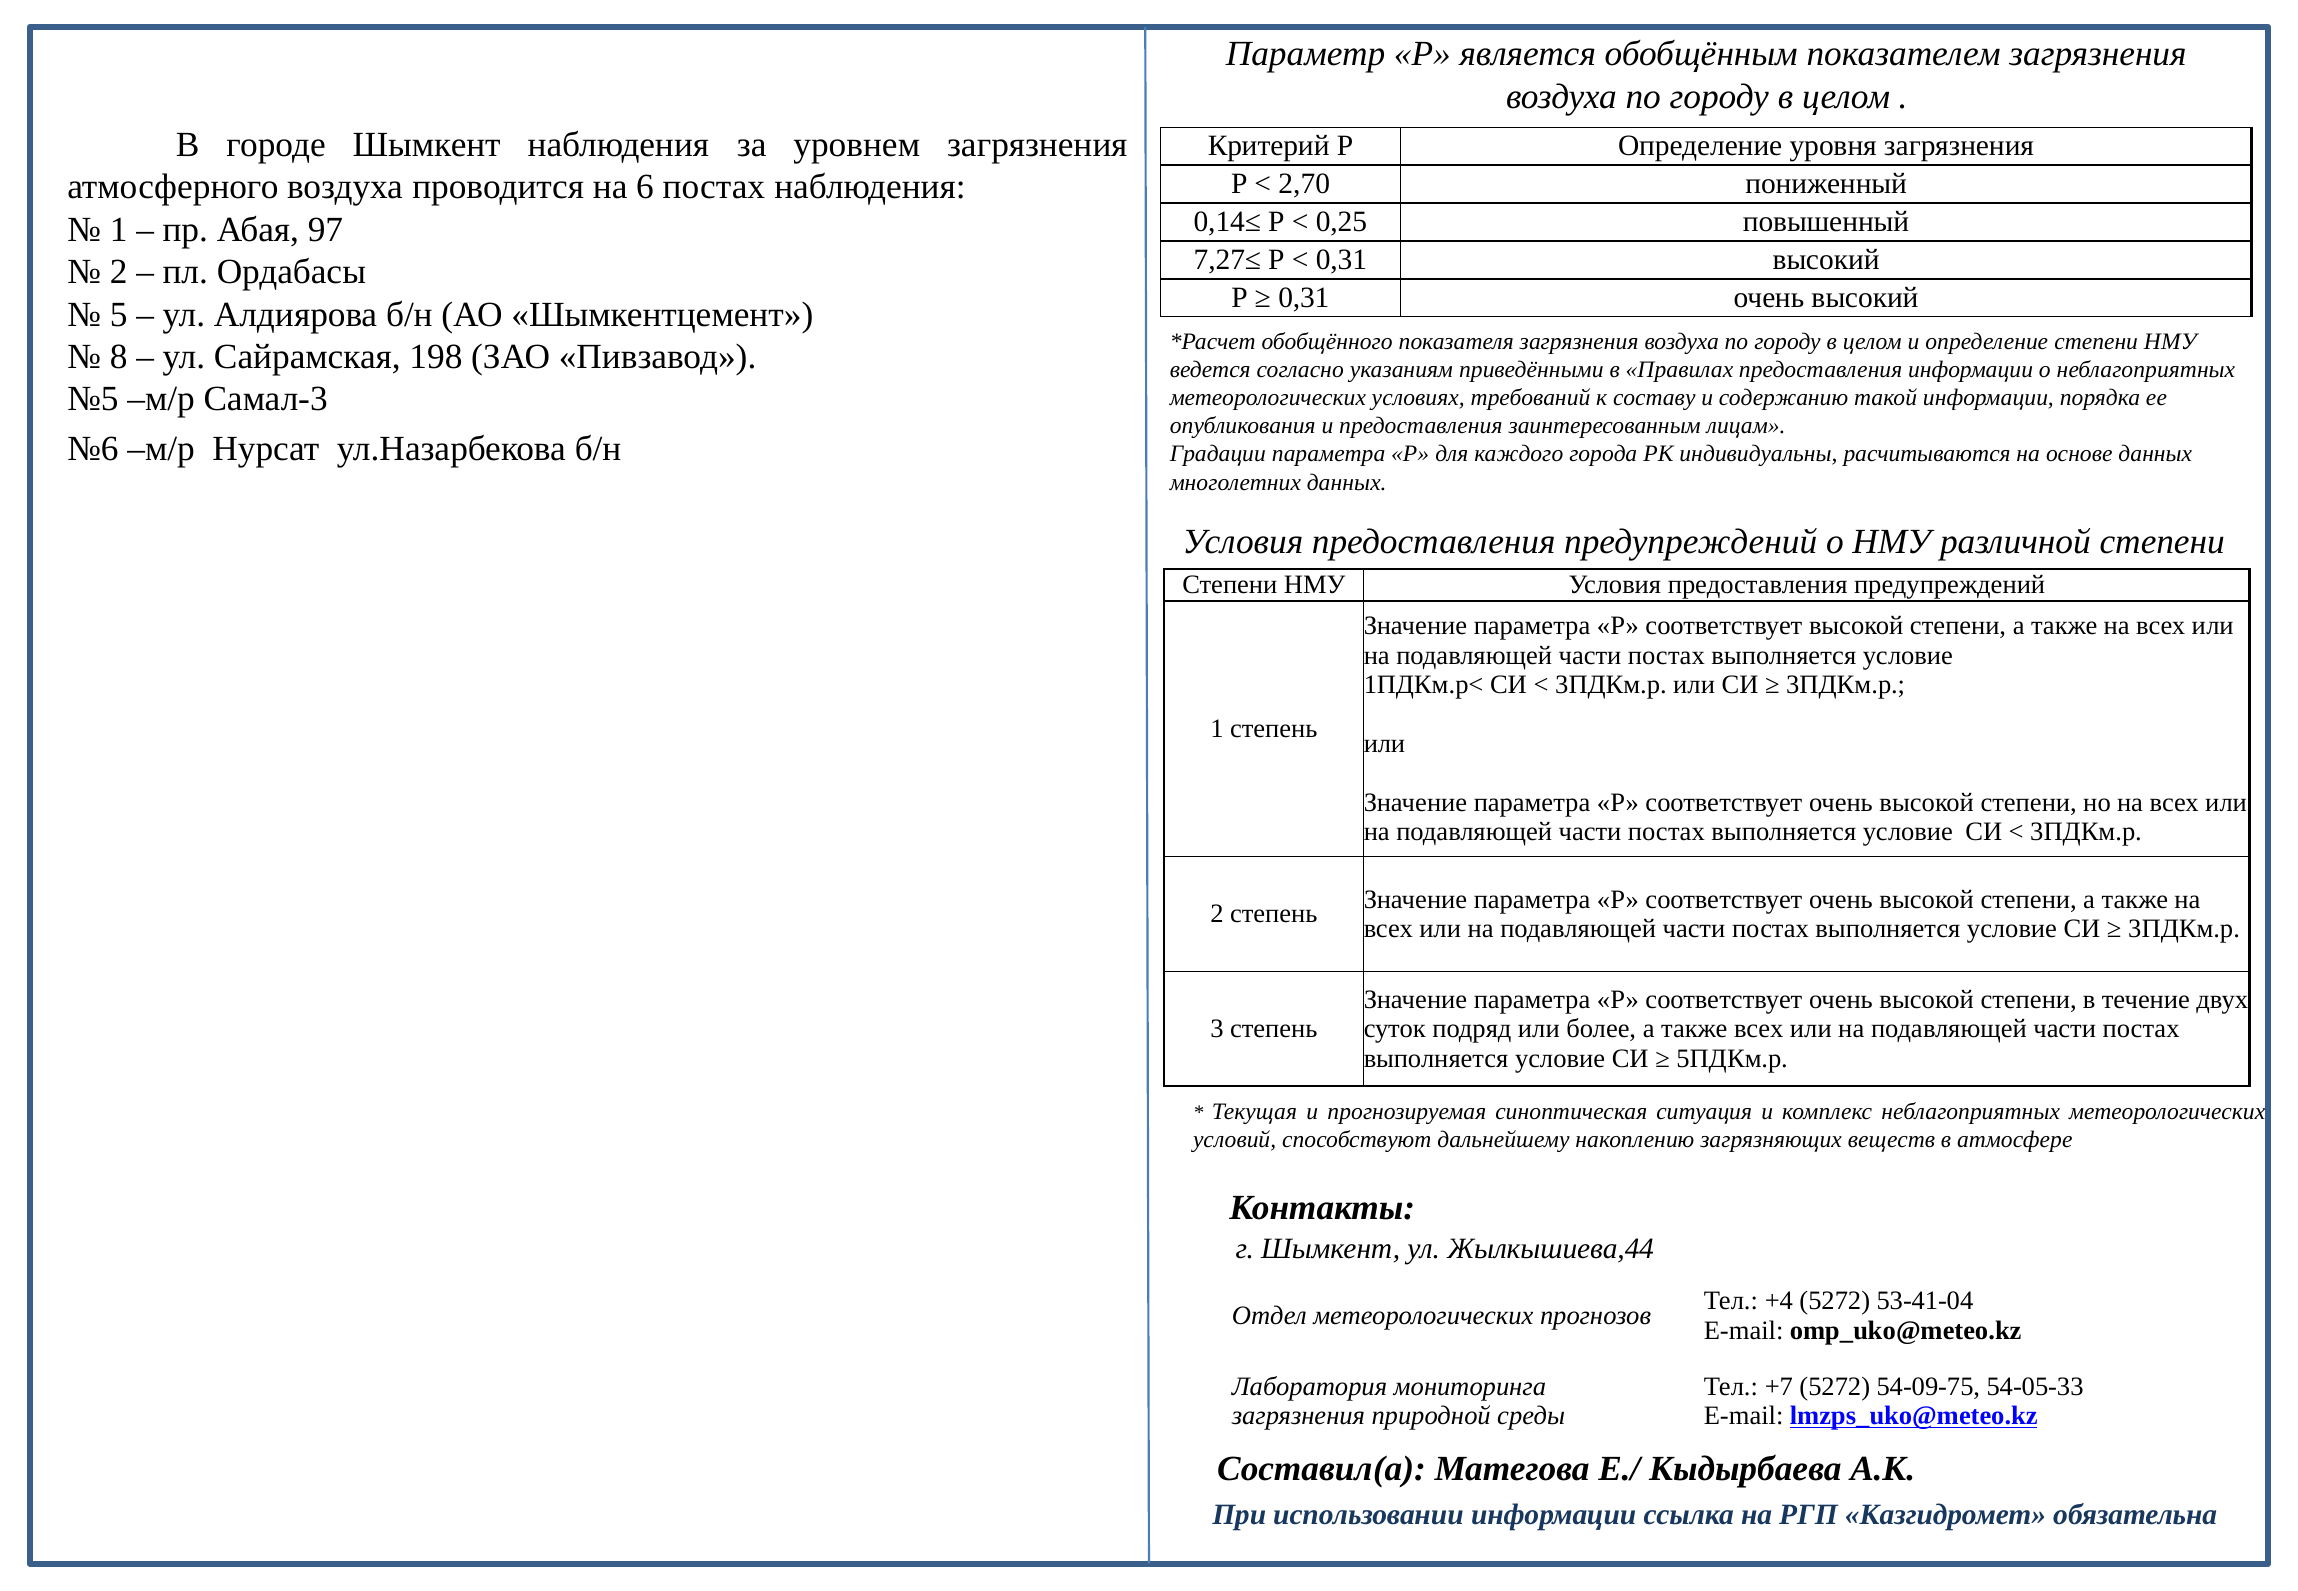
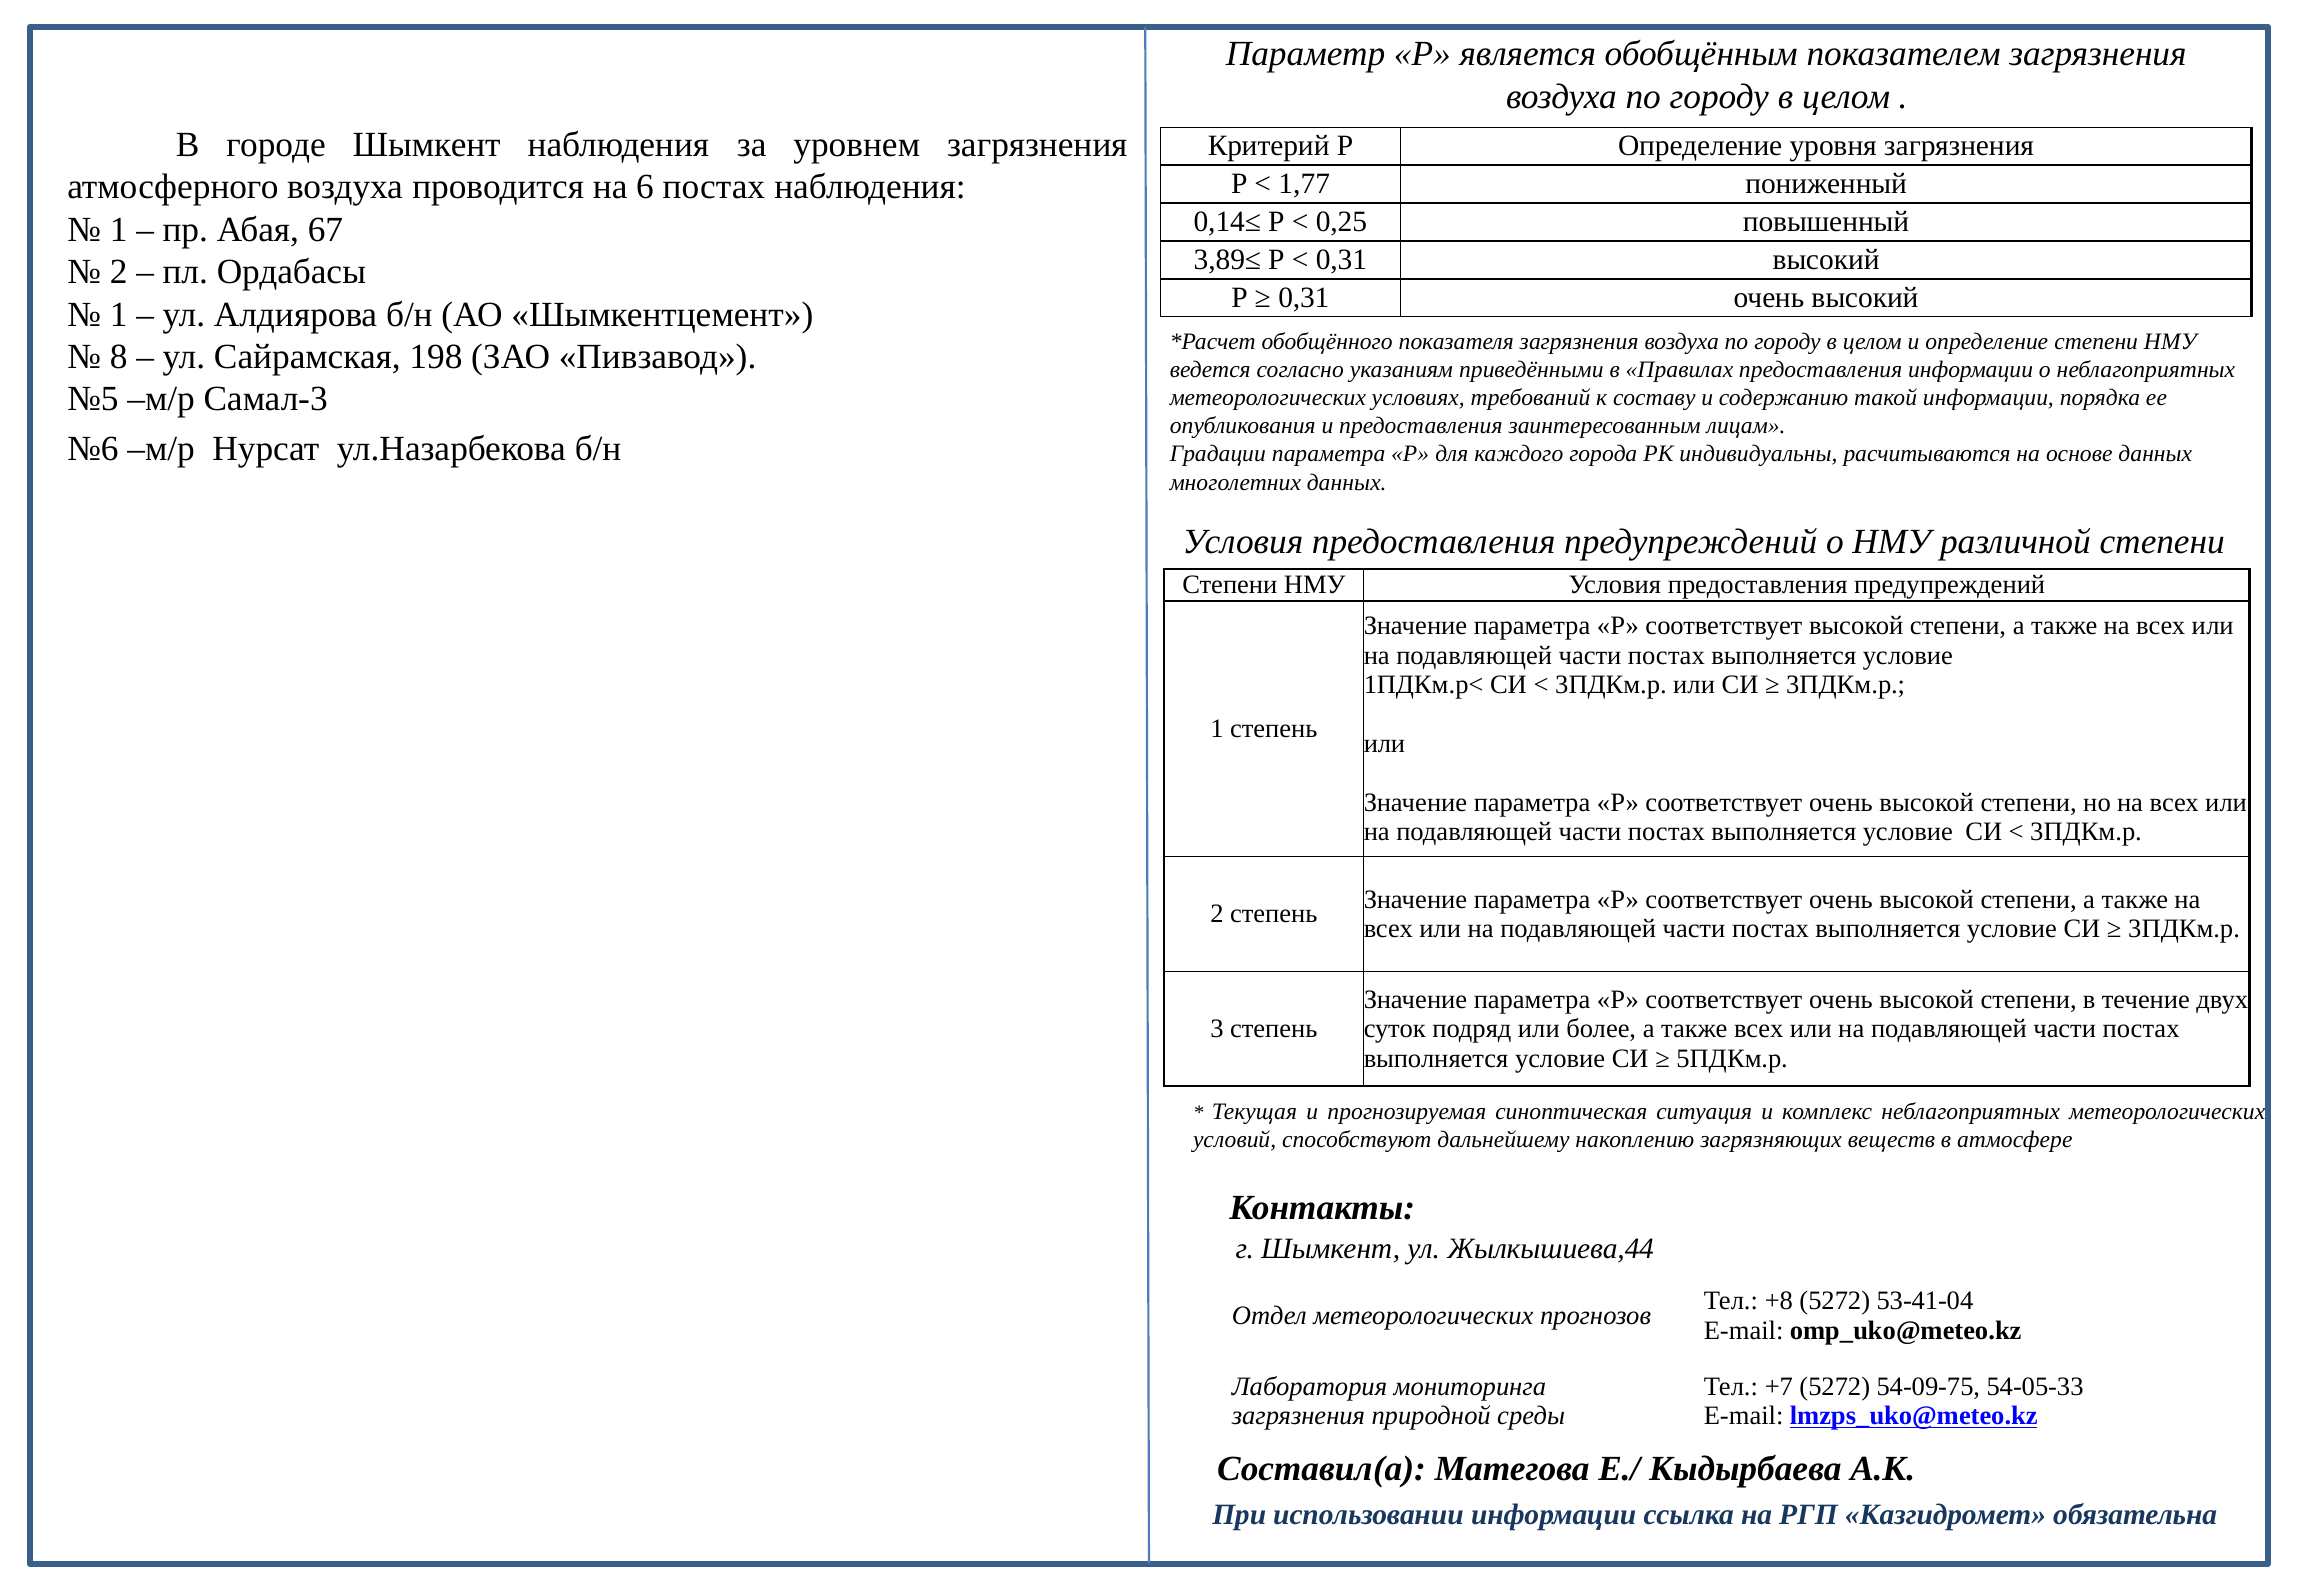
2,70: 2,70 -> 1,77 (1304, 184)
97: 97 -> 67 (325, 230)
7,27≤: 7,27≤ -> 3,89≤ (1227, 260)
5: 5 -> 1 (119, 314)
+4: +4 -> +8 (1779, 1301)
